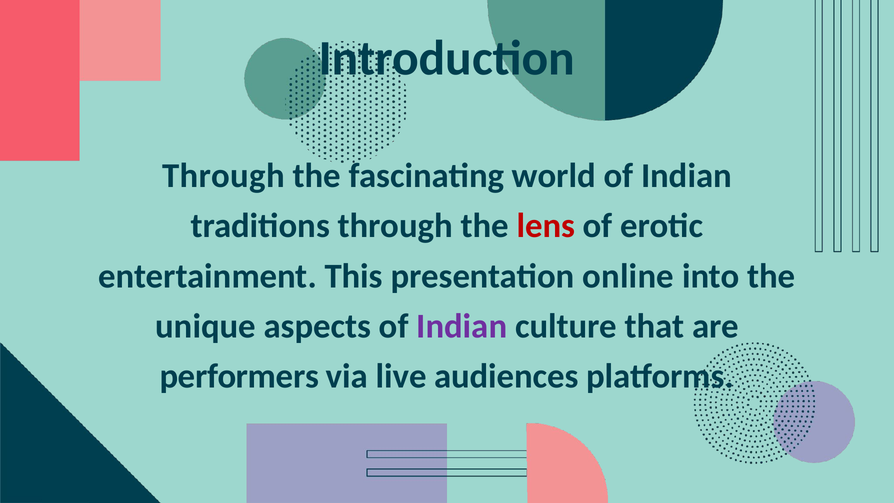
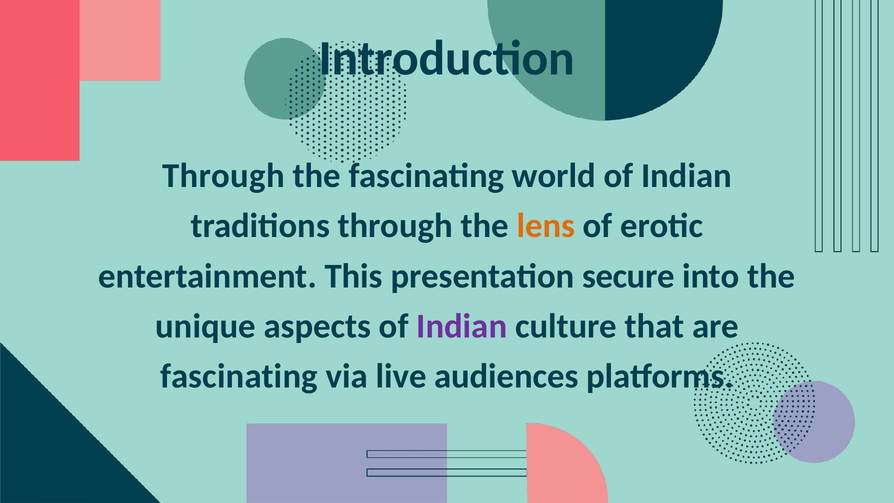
lens colour: red -> orange (546, 226)
online: online -> secure (628, 276)
performers: performers -> fascinating (239, 376)
